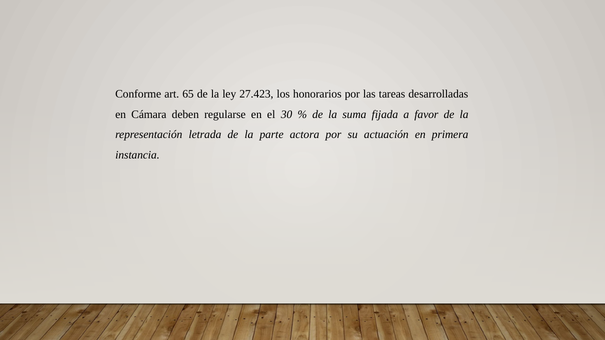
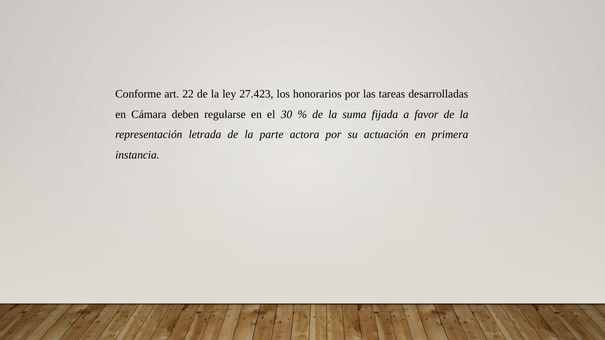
65: 65 -> 22 (188, 94)
